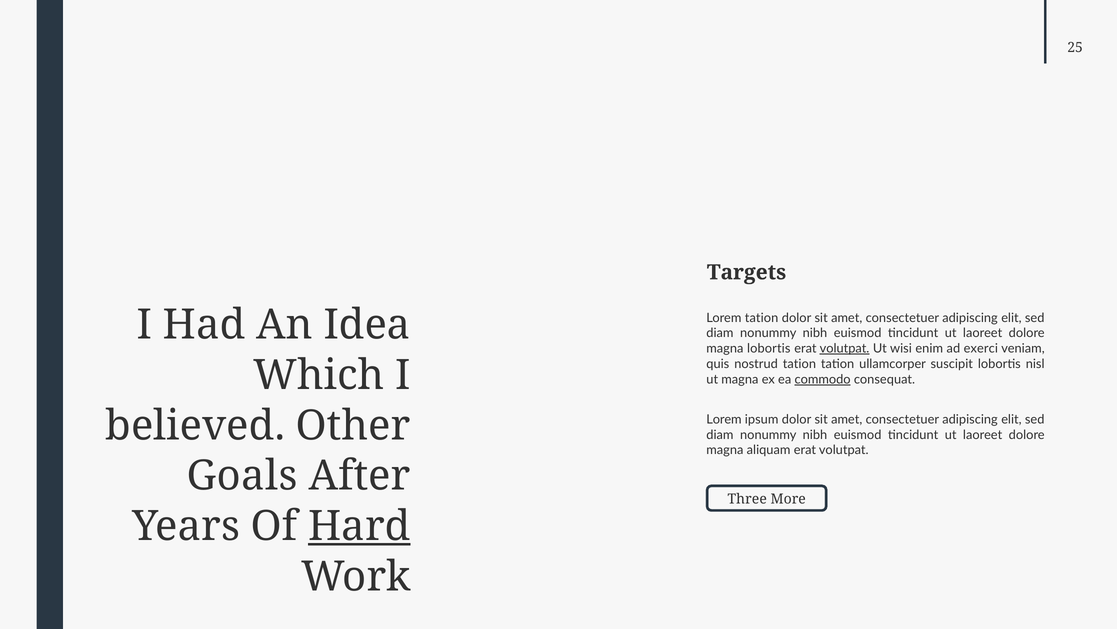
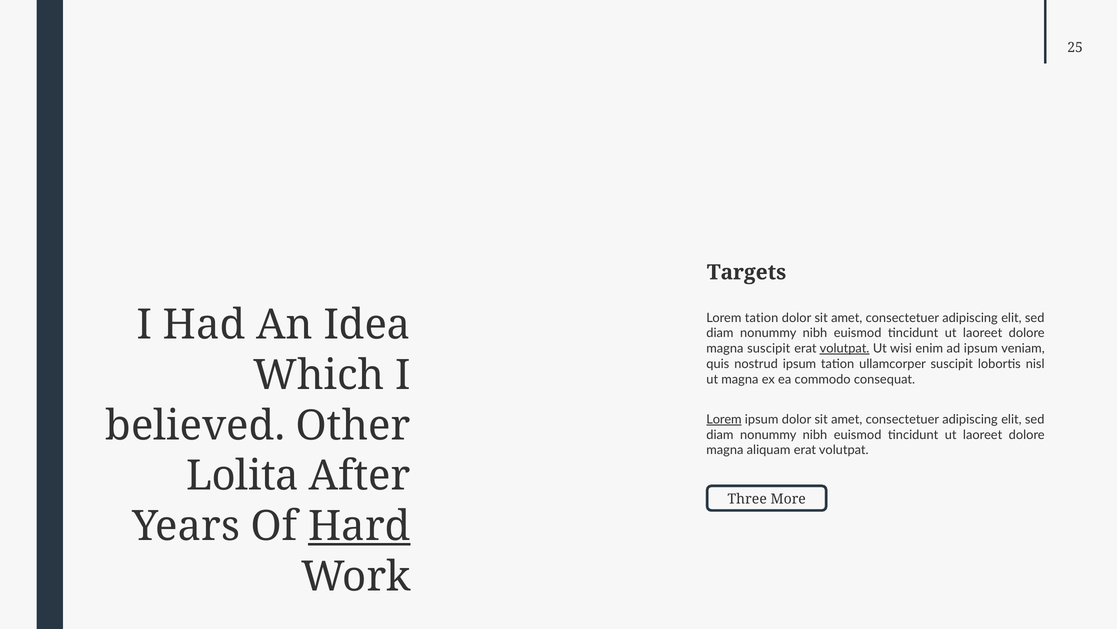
magna lobortis: lobortis -> suscipit (769, 348)
ad exerci: exerci -> ipsum (981, 348)
nostrud tation: tation -> ipsum (799, 364)
commodo underline: present -> none (823, 379)
Lorem underline: none -> present (724, 419)
Goals: Goals -> Lolita (243, 476)
